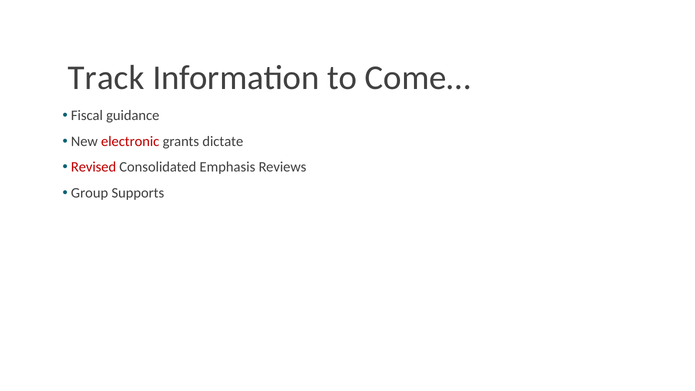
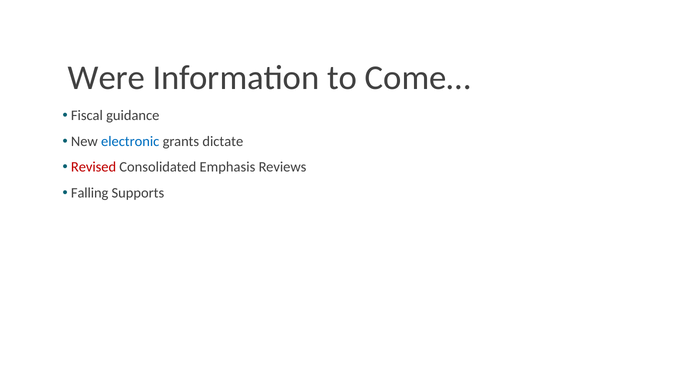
Track: Track -> Were (106, 78)
electronic colour: red -> blue (130, 141)
Group: Group -> Falling (90, 193)
